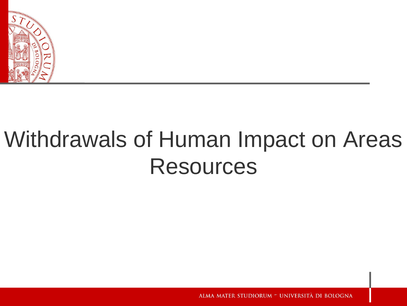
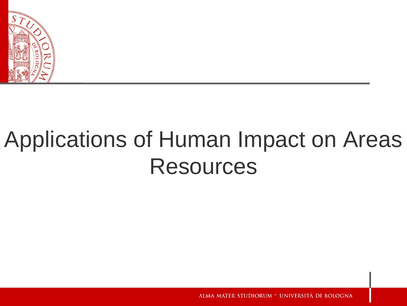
Withdrawals: Withdrawals -> Applications (66, 139)
